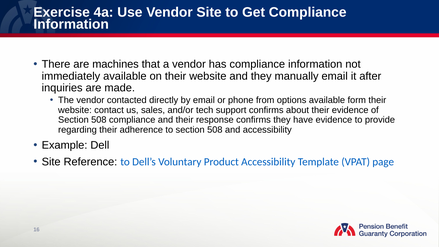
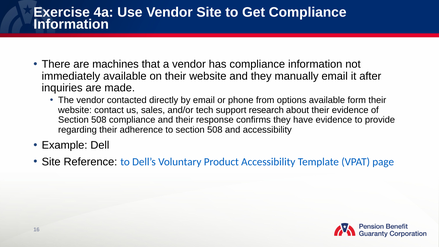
support confirms: confirms -> research (266, 110)
